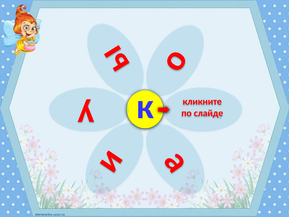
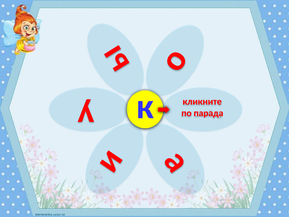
слайде: слайде -> парада (208, 113)
